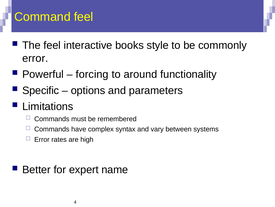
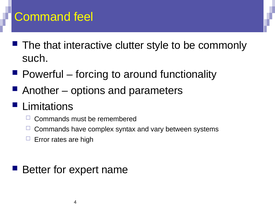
The feel: feel -> that (52, 45)
books: books -> clutter (130, 45)
error: error -> such (35, 58)
Specific: Specific -> Another (41, 90)
